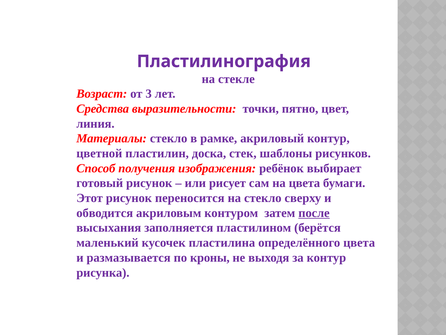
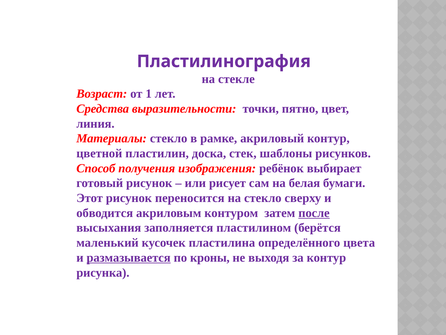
3: 3 -> 1 (149, 94)
на цвета: цвета -> белая (304, 183)
размазывается underline: none -> present (129, 257)
